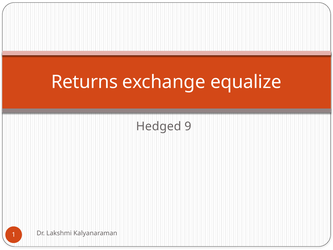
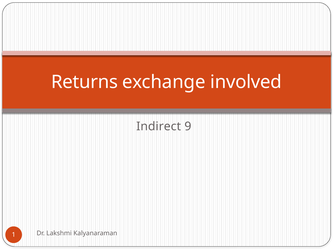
equalize: equalize -> involved (246, 82)
Hedged: Hedged -> Indirect (159, 126)
